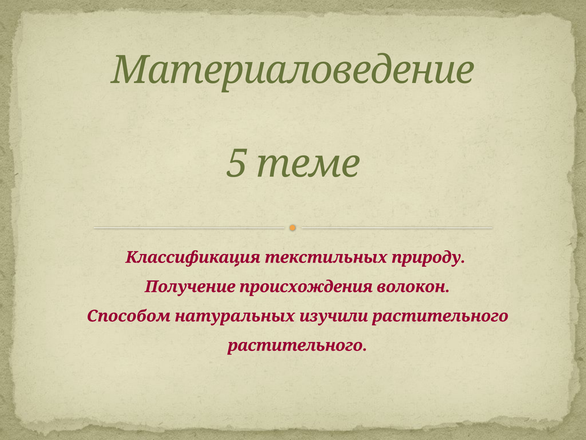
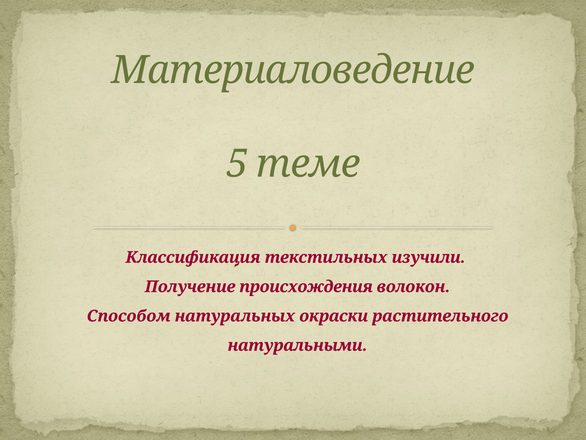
природу: природу -> изучили (429, 257)
изучили: изучили -> окраски (334, 316)
растительного: растительного -> натуральными (298, 345)
